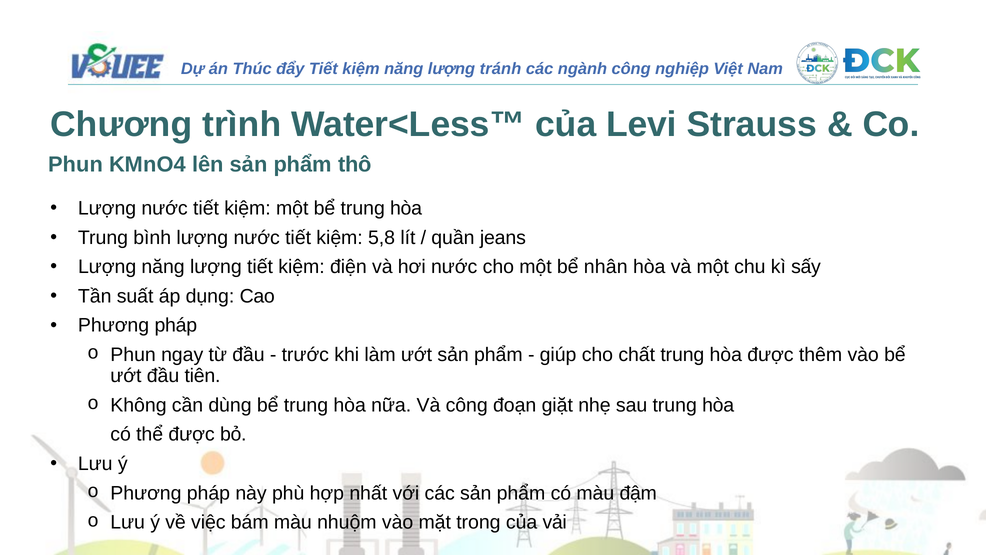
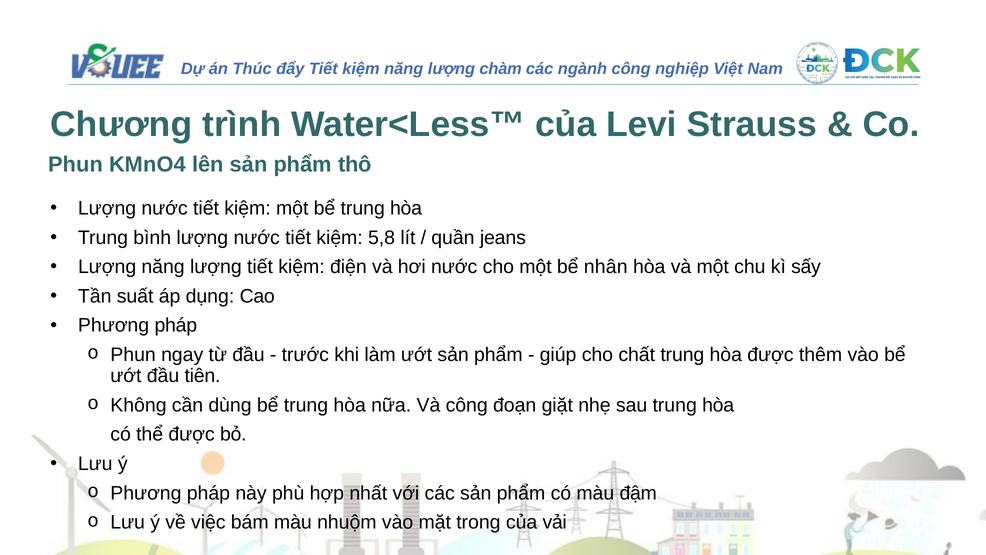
tránh: tránh -> chàm (501, 69)
